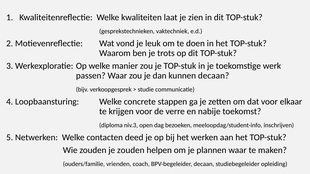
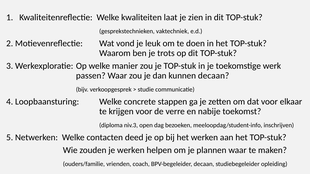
je zouden: zouden -> werken (131, 151)
